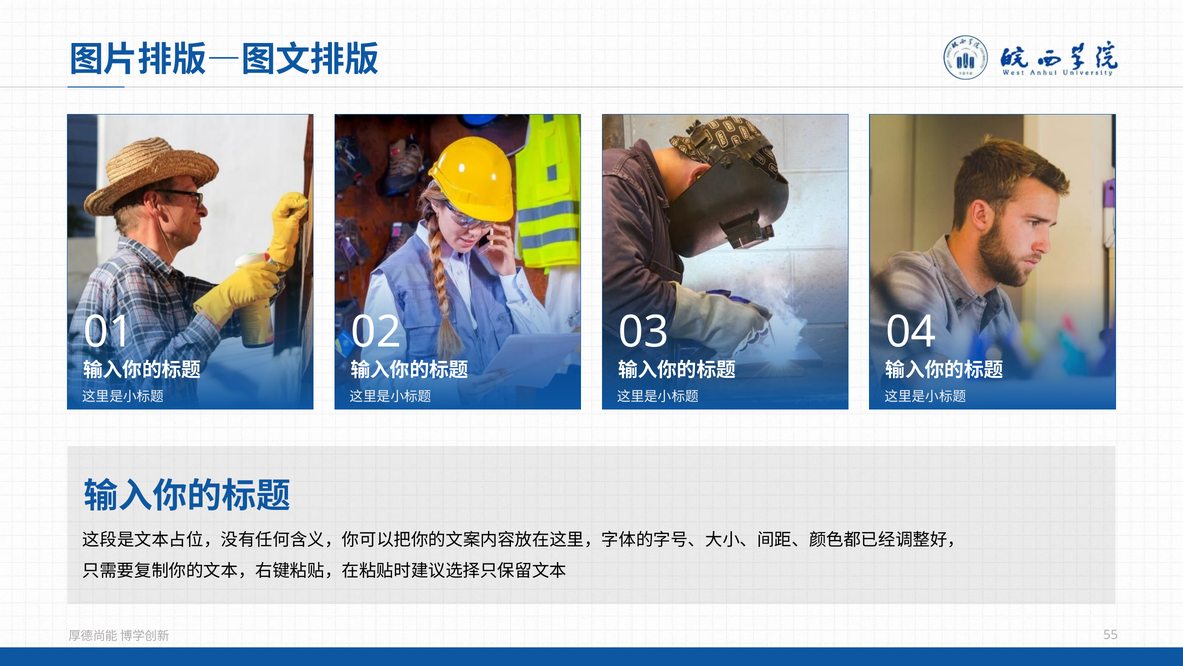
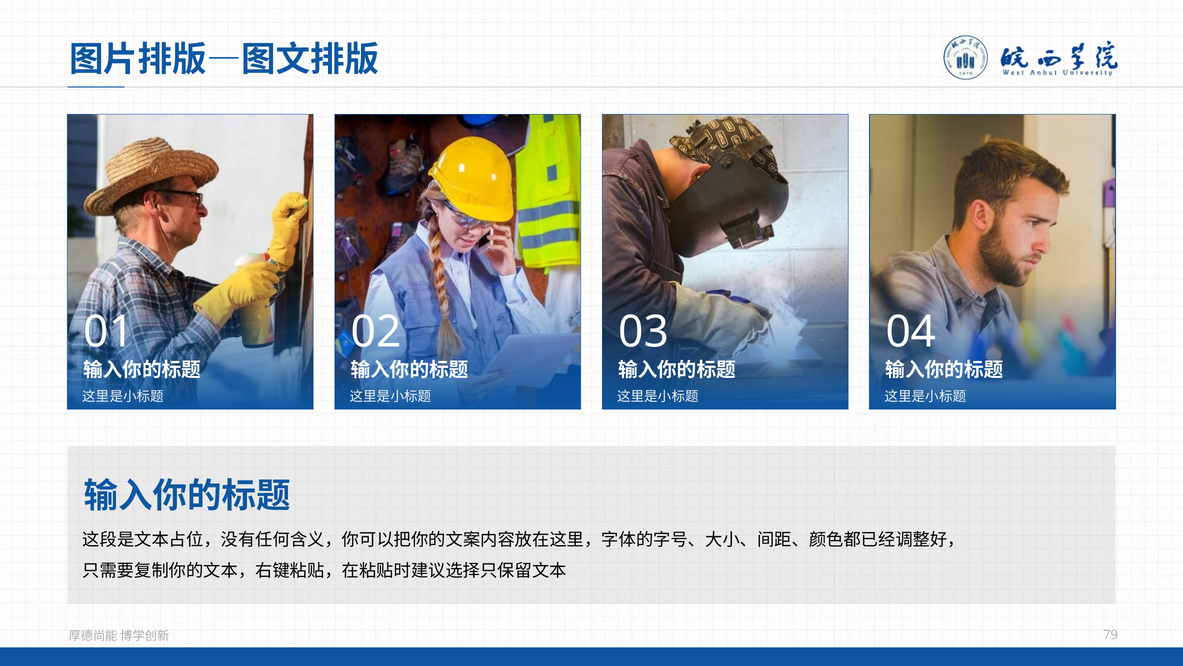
55: 55 -> 79 (1111, 634)
